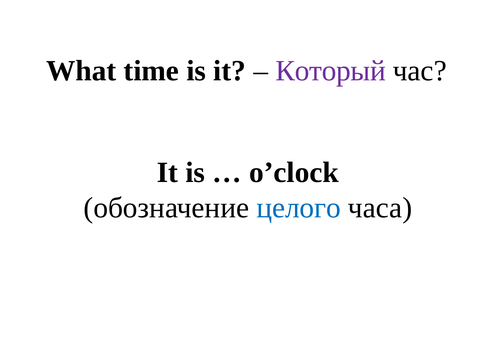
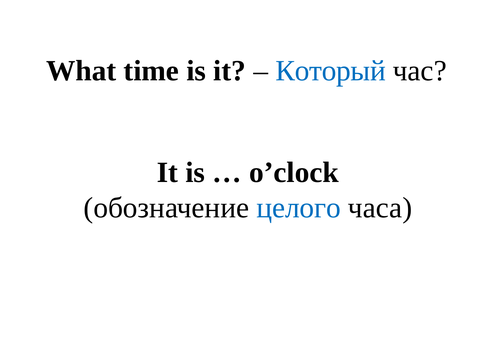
Который colour: purple -> blue (331, 71)
